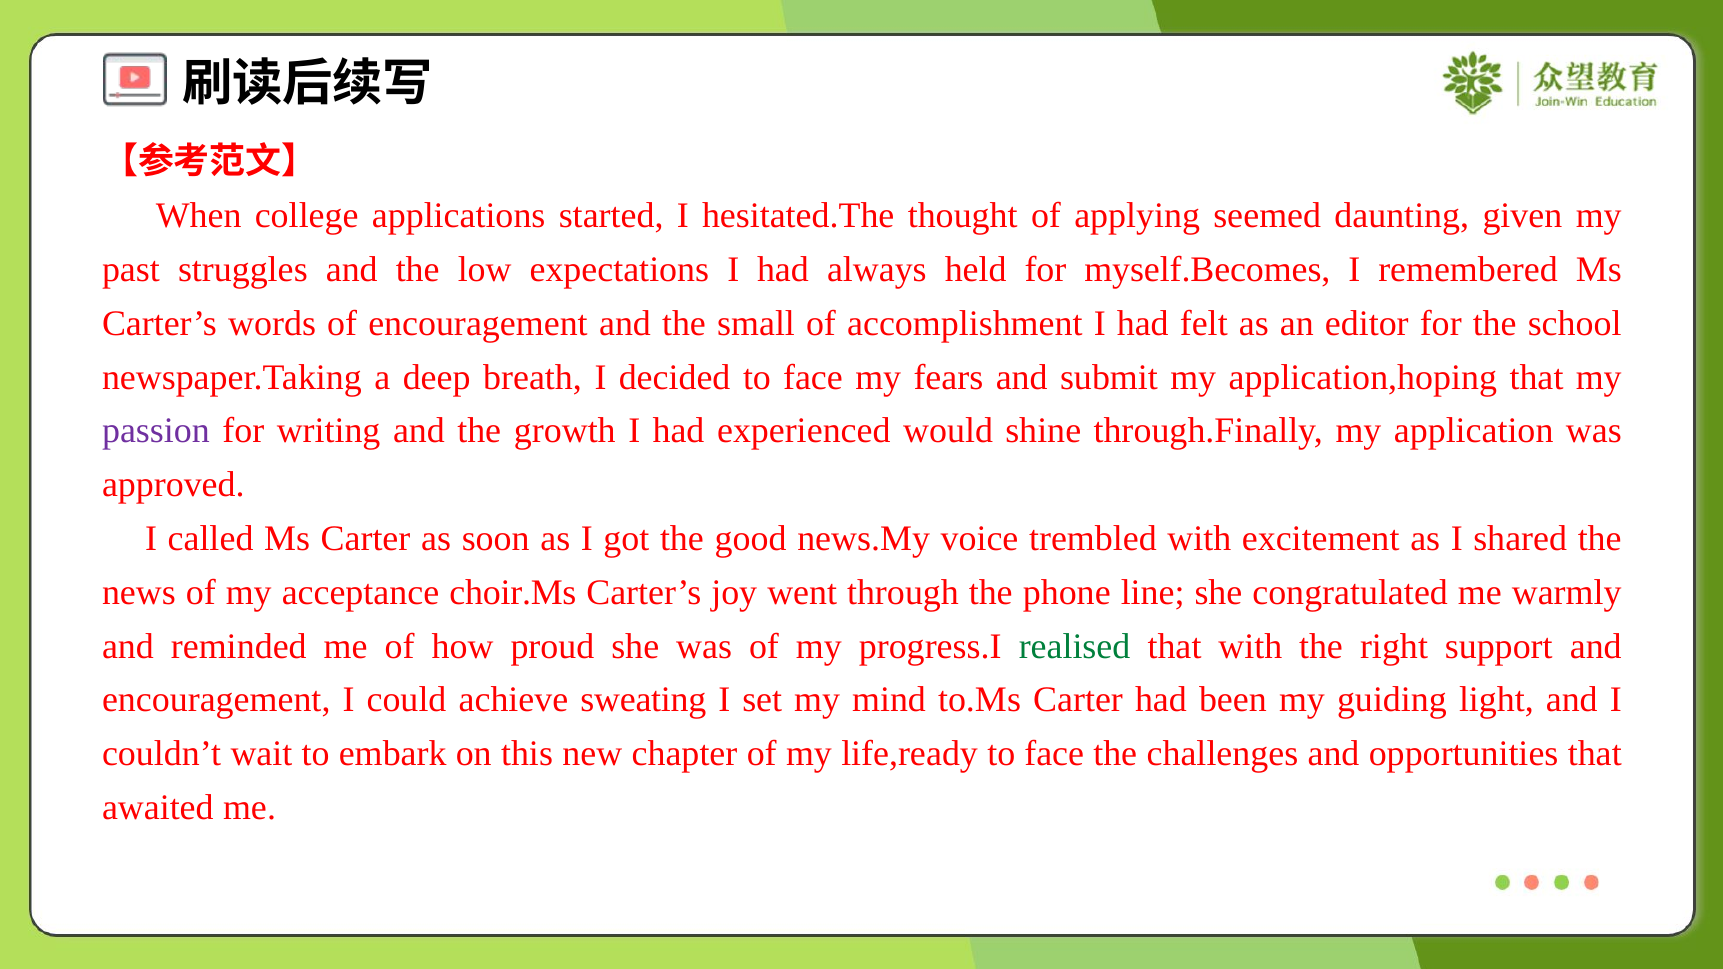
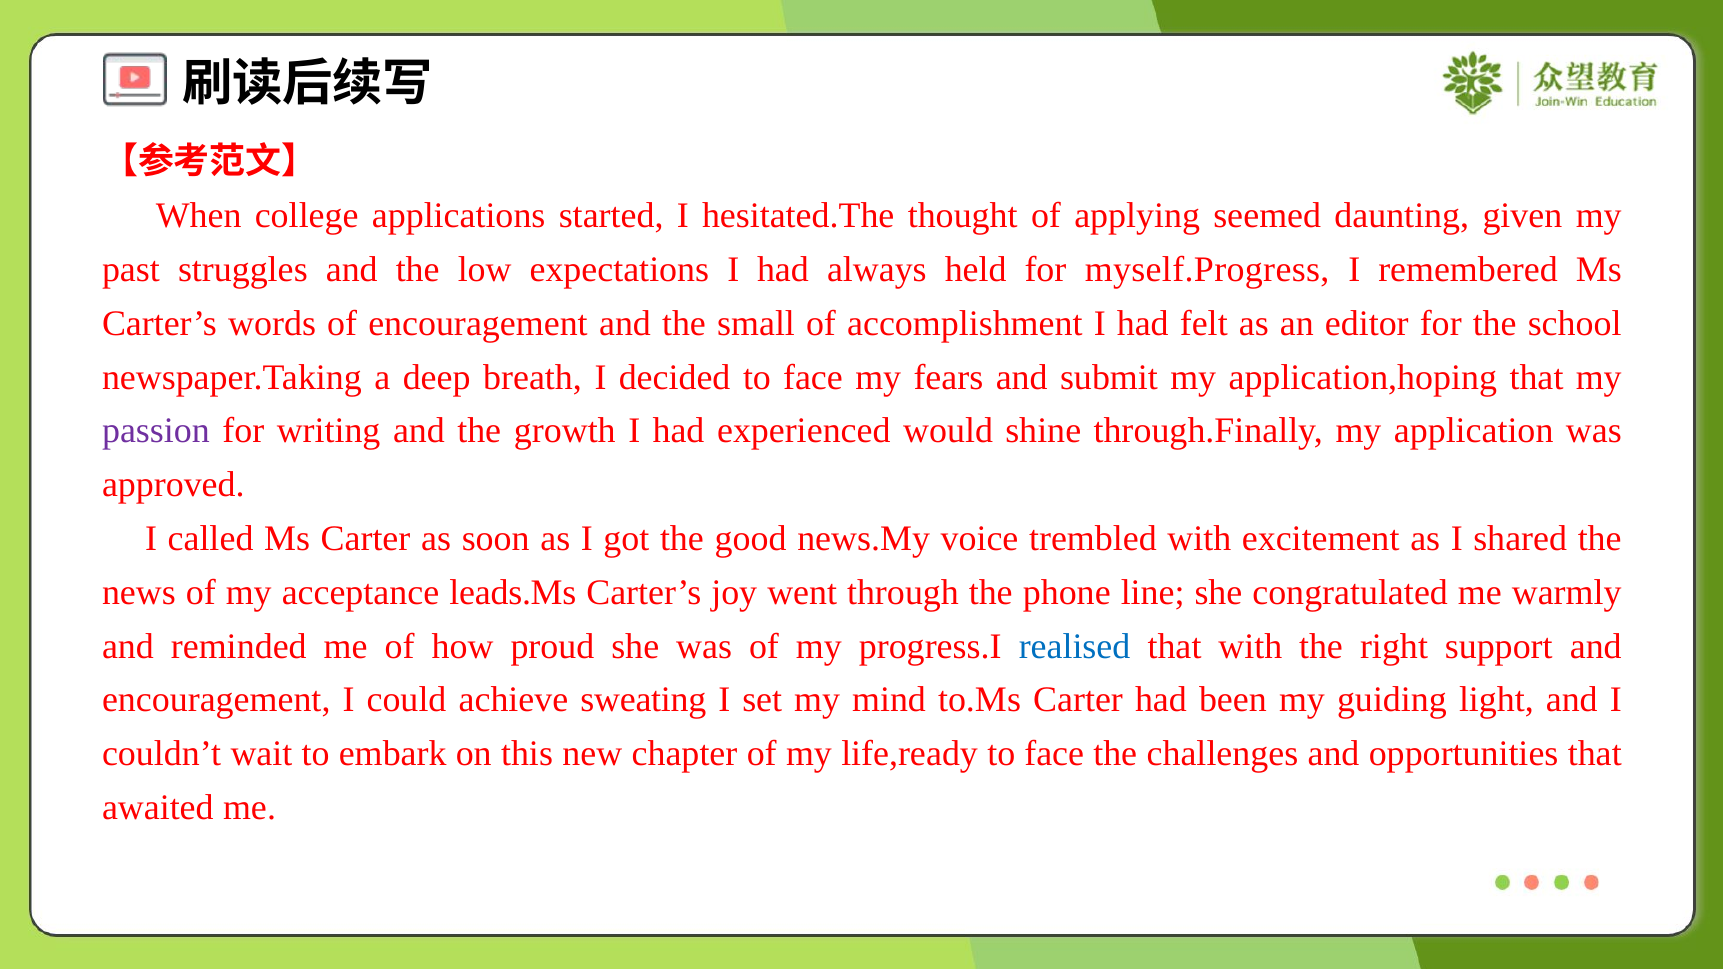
myself.Becomes: myself.Becomes -> myself.Progress (1207, 270)
choir.Ms: choir.Ms -> leads.Ms (513, 593)
realised colour: green -> blue (1075, 646)
